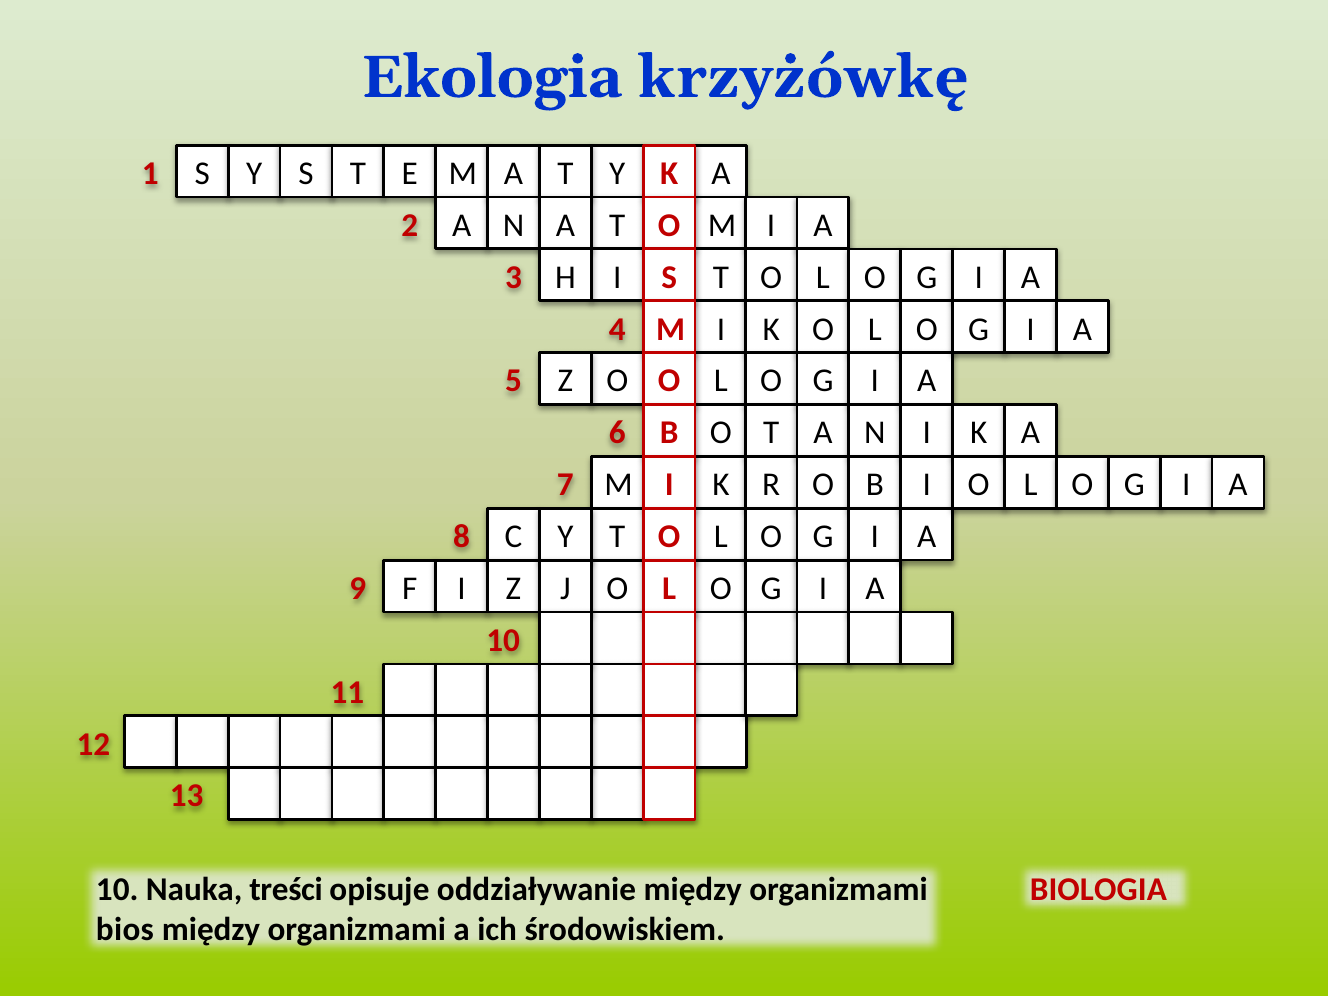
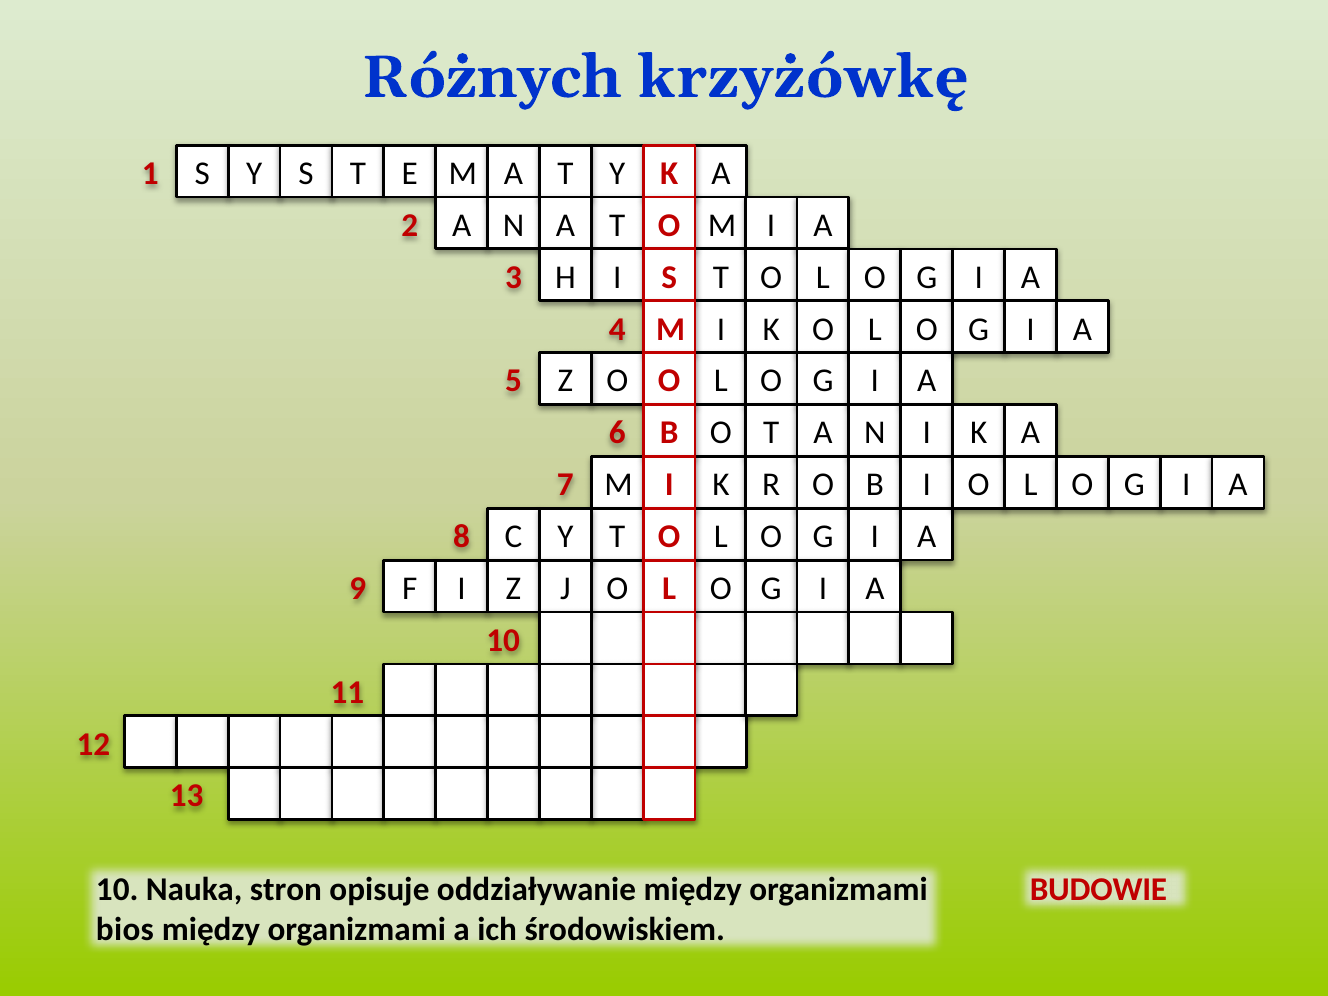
Ekologia: Ekologia -> Różnych (492, 77)
treści: treści -> stron (286, 890)
BIOLOGIA: BIOLOGIA -> BUDOWIE (1098, 890)
